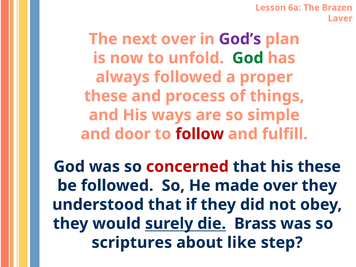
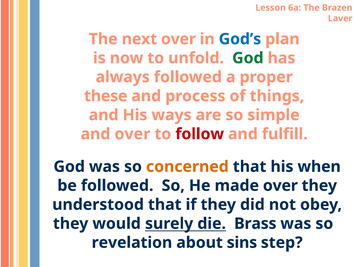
God’s colour: purple -> blue (240, 39)
and door: door -> over (132, 134)
concerned colour: red -> orange (187, 167)
his these: these -> when (319, 167)
scriptures: scriptures -> revelation (132, 243)
like: like -> sins (242, 243)
